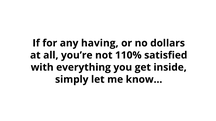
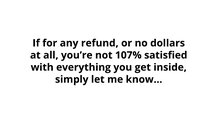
having: having -> refund (100, 43)
110%: 110% -> 107% (128, 55)
